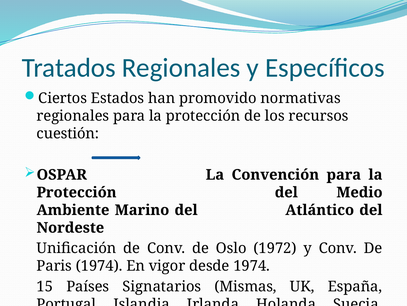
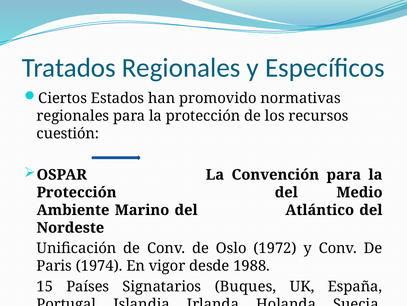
desde 1974: 1974 -> 1988 (252, 265)
Mismas: Mismas -> Buques (245, 286)
